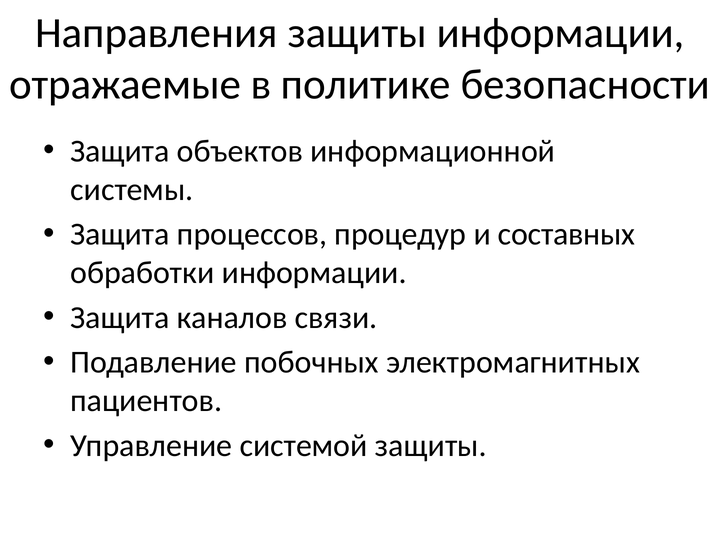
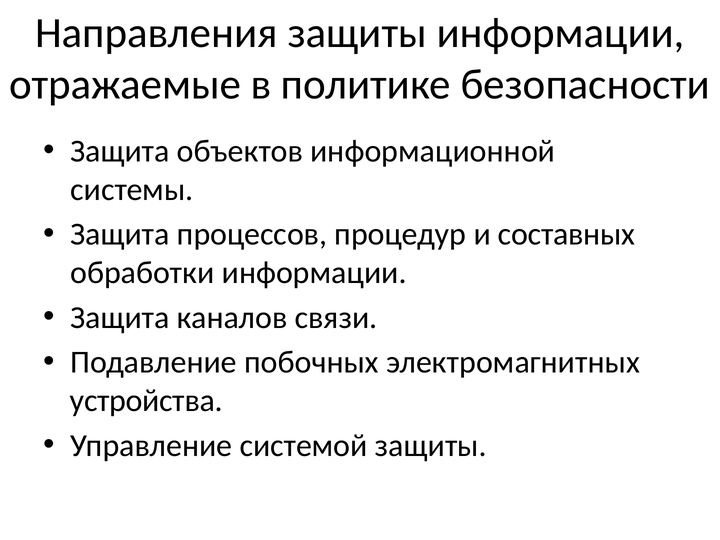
пациентов: пациентов -> устройства (146, 401)
